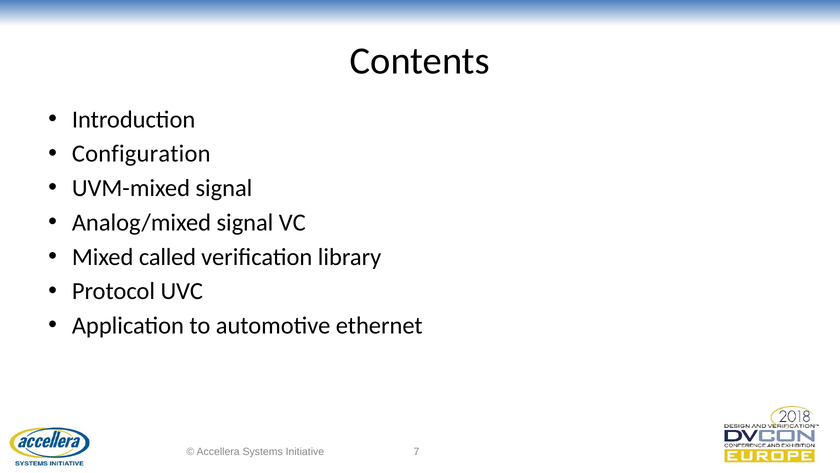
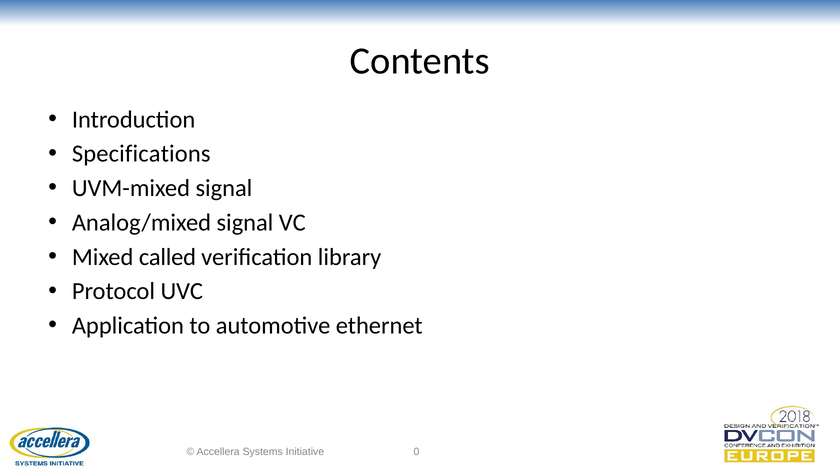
Configuration: Configuration -> Specifications (141, 154)
7: 7 -> 0 (417, 451)
